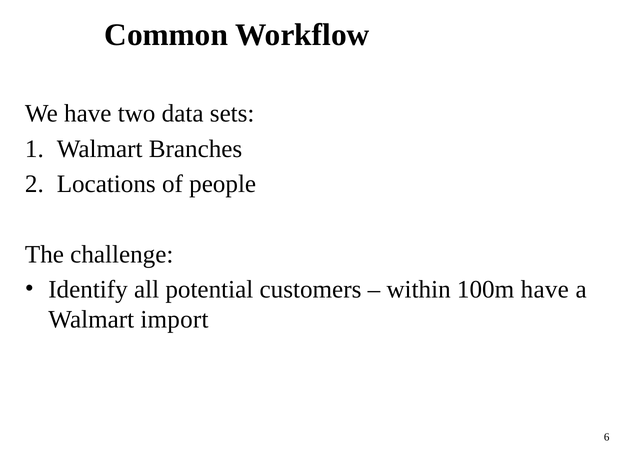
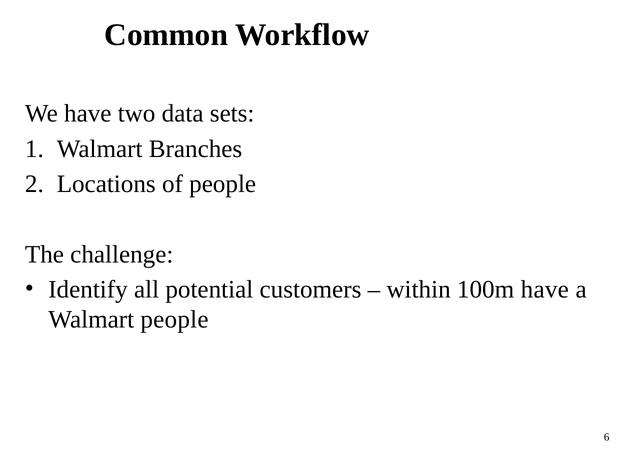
Walmart import: import -> people (174, 320)
